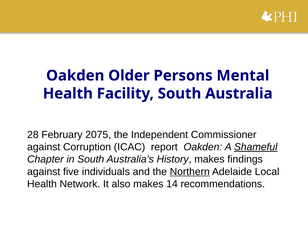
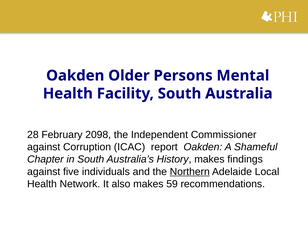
2075: 2075 -> 2098 (98, 135)
Shameful underline: present -> none (256, 147)
14: 14 -> 59 (172, 184)
